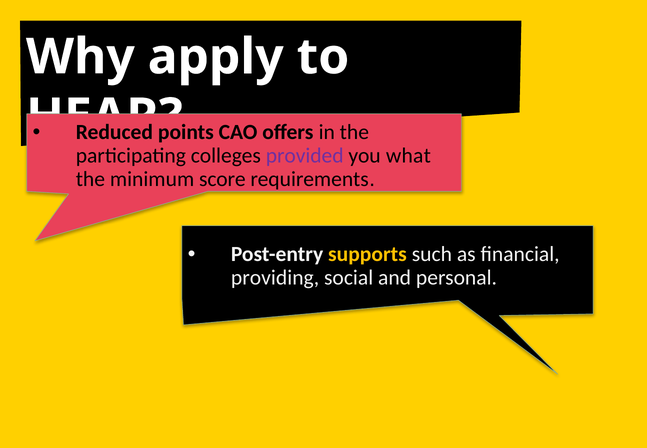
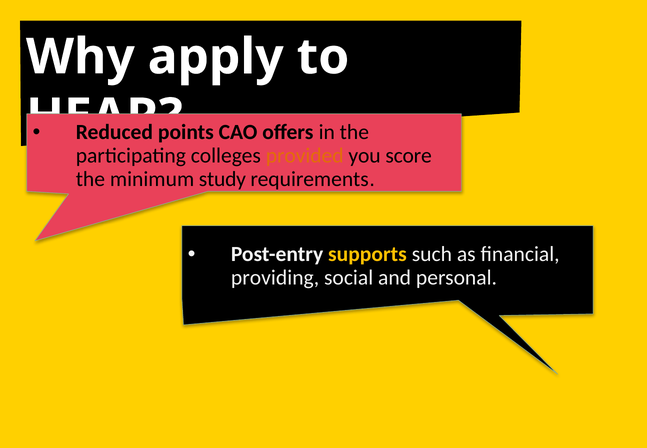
provided colour: purple -> orange (305, 156)
what: what -> score (409, 156)
score: score -> study (222, 179)
